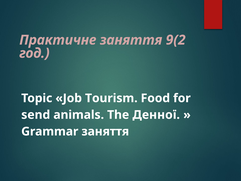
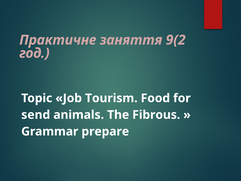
Денної: Денної -> Fibrous (156, 115)
Grammar заняття: заняття -> prepare (105, 131)
